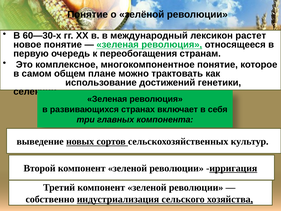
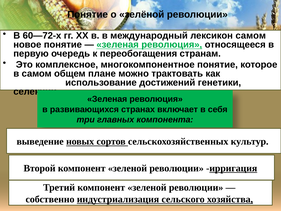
60—30-х: 60—30-х -> 60—72-х (42, 36)
лексикон растет: растет -> самом (251, 36)
